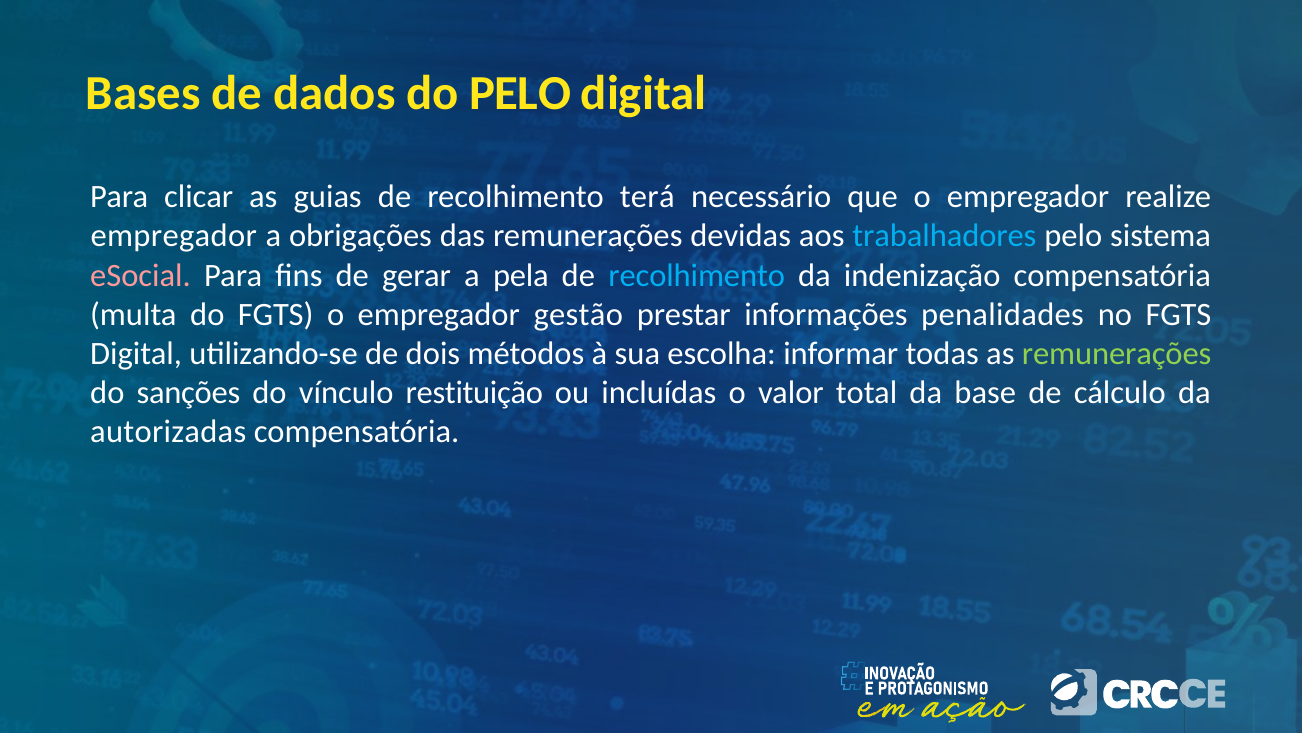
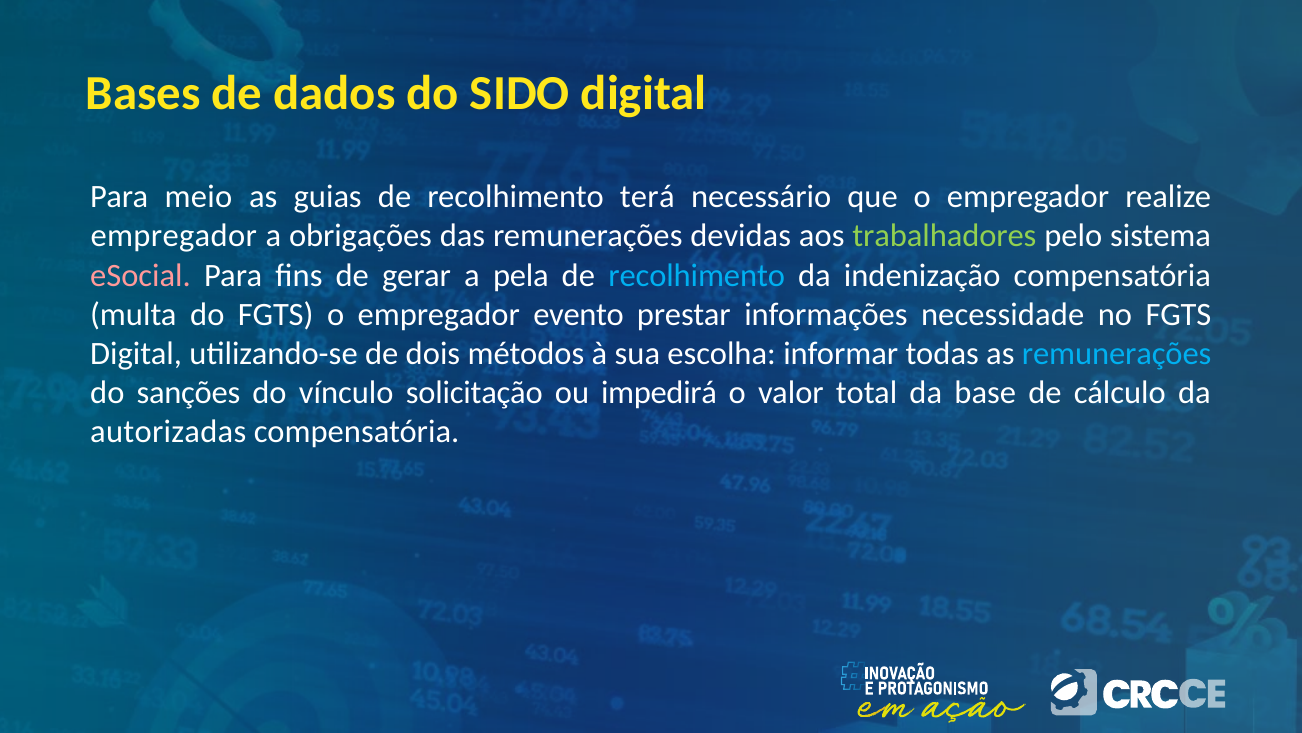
do PELO: PELO -> SIDO (520, 94)
clicar: clicar -> meio (198, 197)
trabalhadores colour: light blue -> light green (944, 236)
gestão: gestão -> evento (579, 314)
penalidades: penalidades -> necessidade (1003, 314)
remunerações colour: light green -> light blue (1117, 353)
restituição: restituição -> solicitação (474, 392)
incluídas: incluídas -> impedirá (659, 392)
